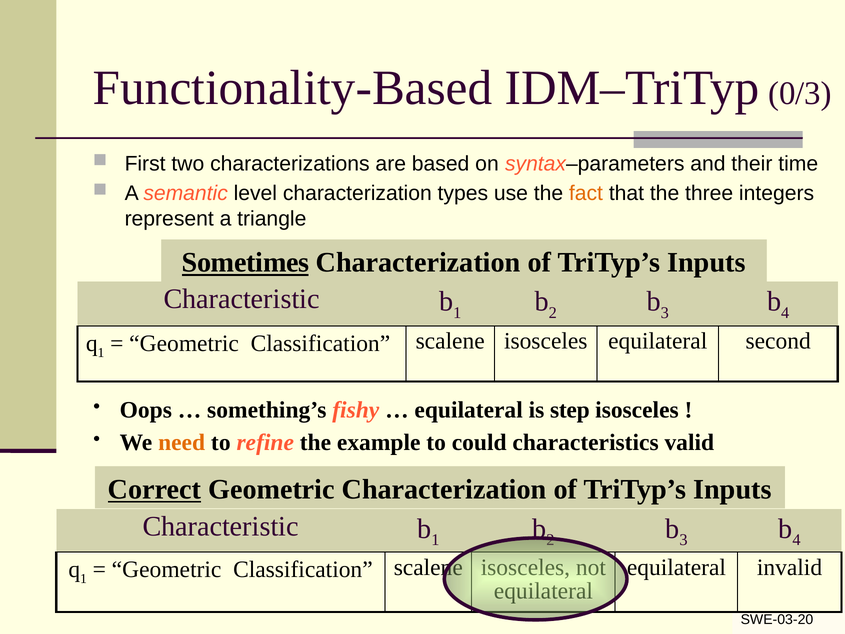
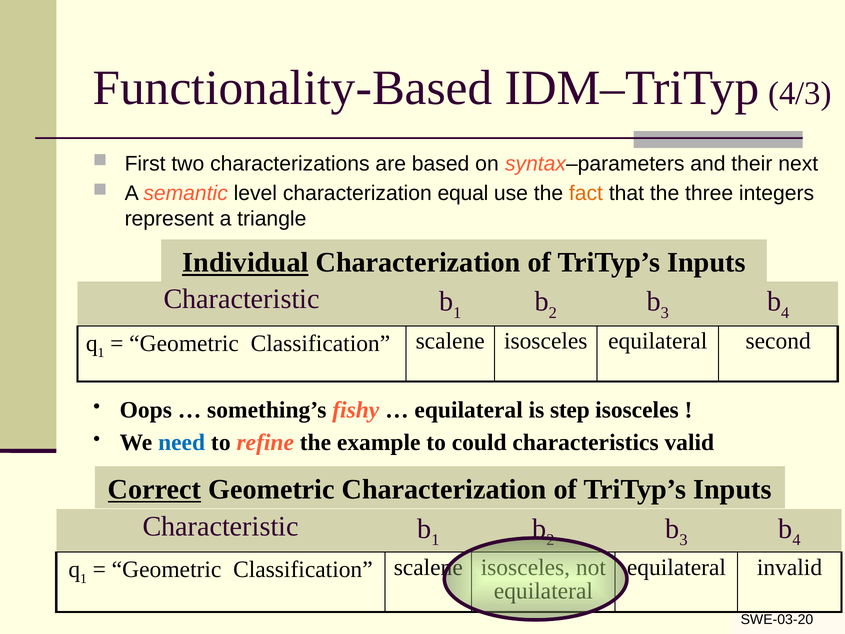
0/3: 0/3 -> 4/3 (800, 93)
time: time -> next (798, 164)
types: types -> equal (463, 193)
Sometimes: Sometimes -> Individual (245, 262)
need colour: orange -> blue (182, 442)
